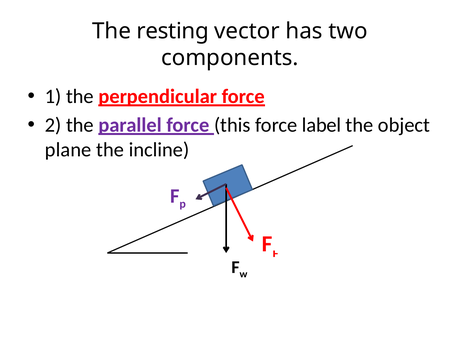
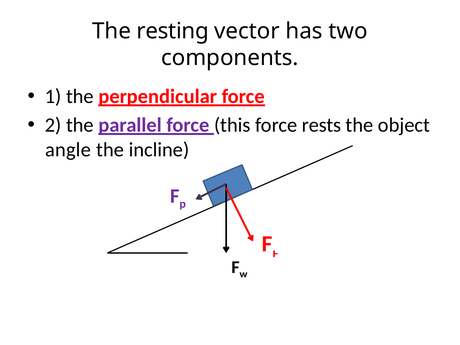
label: label -> rests (322, 125)
plane: plane -> angle (68, 150)
